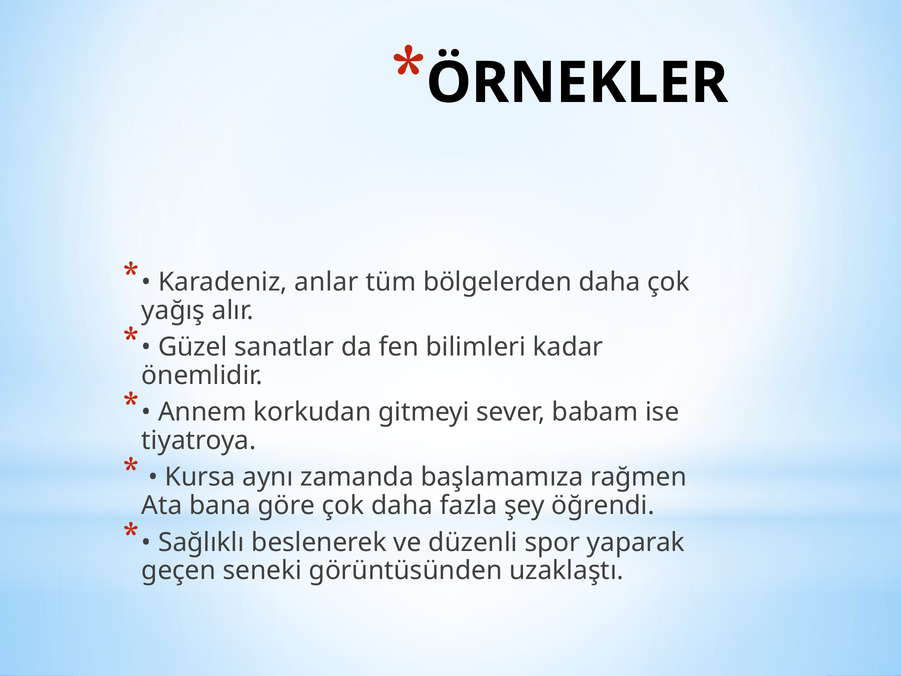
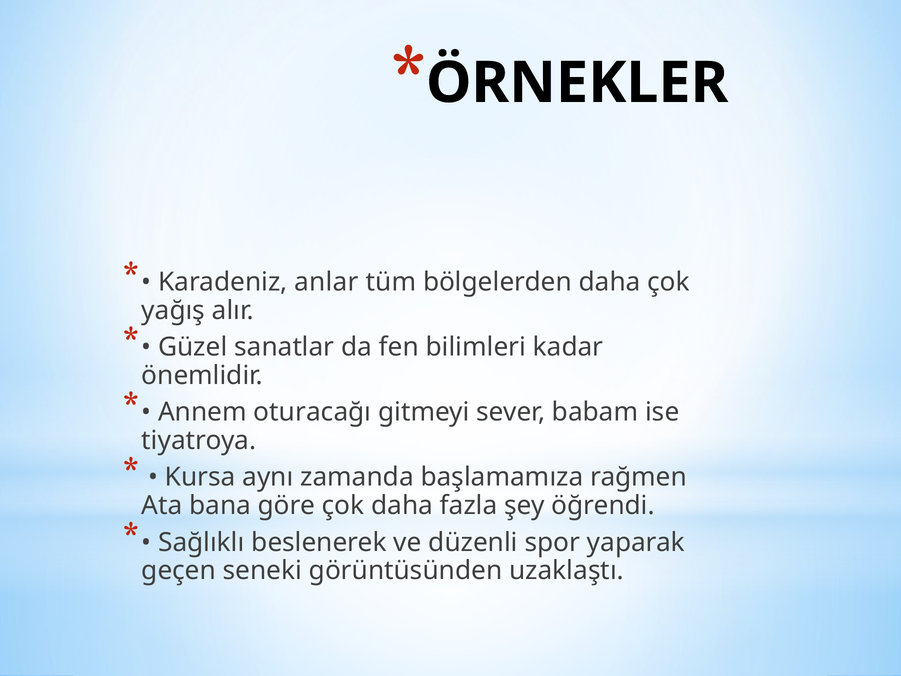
korkudan: korkudan -> oturacağı (312, 412)
